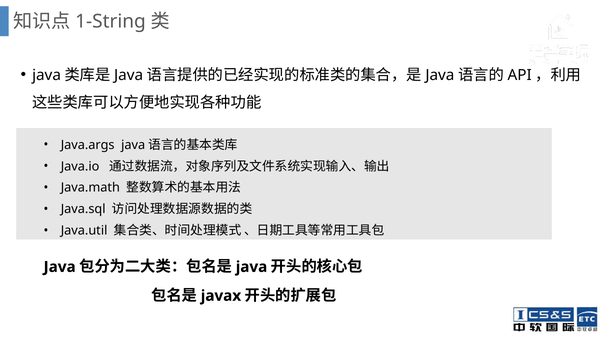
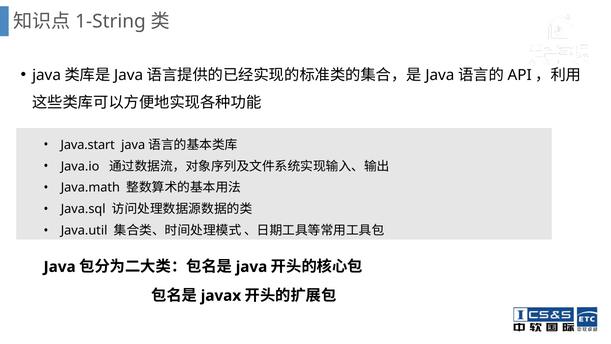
Java.args: Java.args -> Java.start (88, 145)
